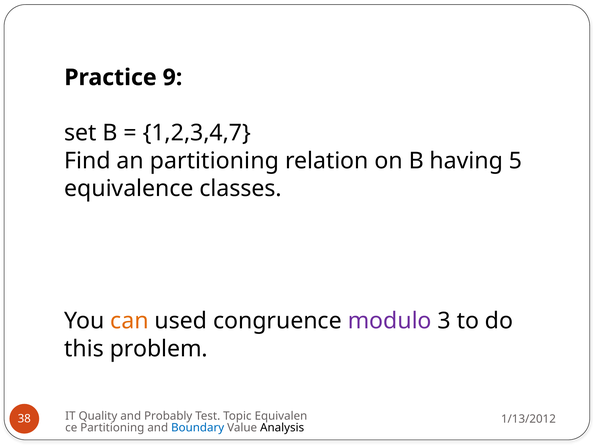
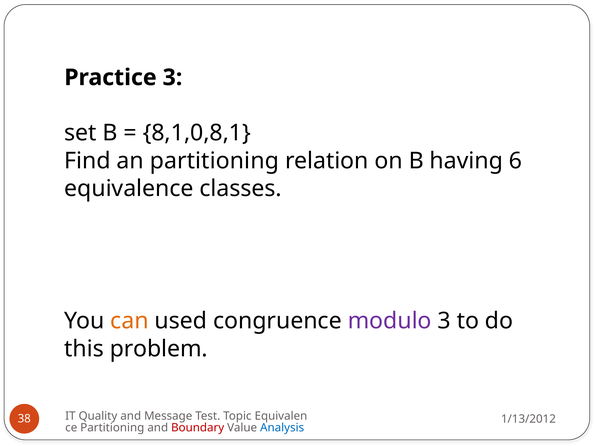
Practice 9: 9 -> 3 (172, 77)
1,2,3,4,7: 1,2,3,4,7 -> 8,1,0,8,1 (197, 133)
5: 5 -> 6 (516, 161)
Probably: Probably -> Message (168, 416)
Boundary colour: blue -> red (198, 427)
Analysis colour: black -> blue (282, 427)
